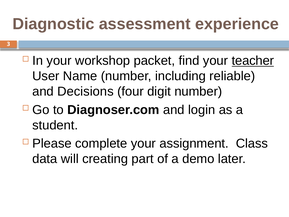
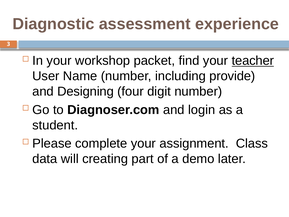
reliable: reliable -> provide (232, 76)
Decisions: Decisions -> Designing (86, 91)
